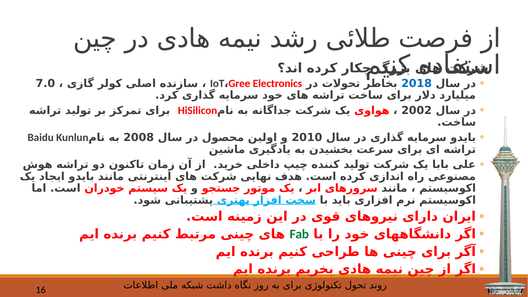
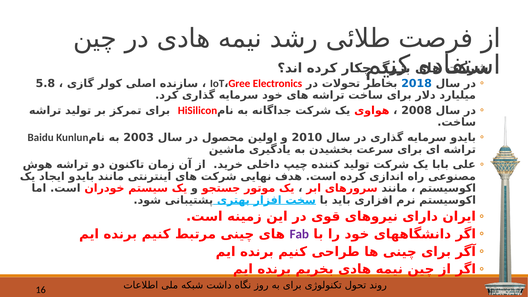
7.0: 7.0 -> 5.8 (45, 83)
2002: 2002 -> 2008 (417, 110)
2008: 2008 -> 2003 (139, 138)
Fab colour: green -> purple (299, 234)
